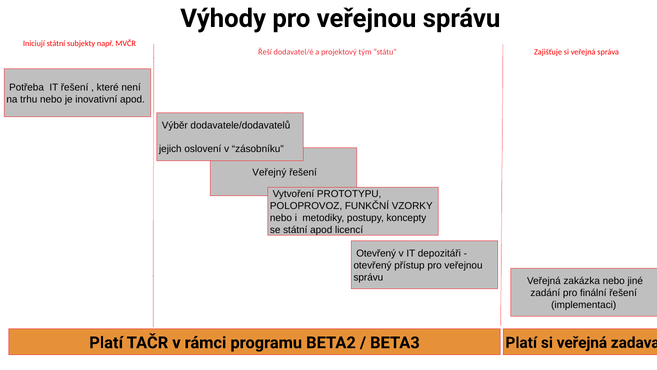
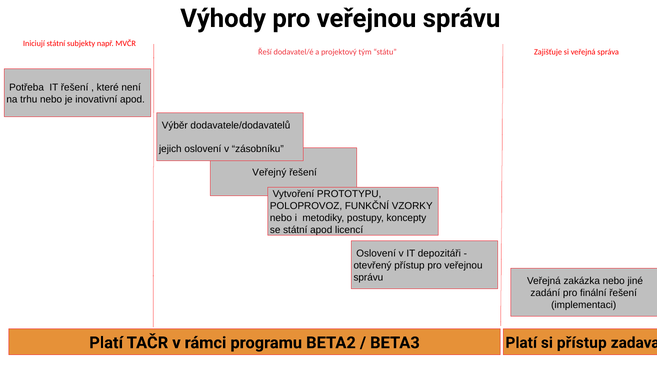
Otevřený: Otevřený -> Oslovení (376, 253)
Platí si veřejná: veřejná -> přístup (582, 342)
